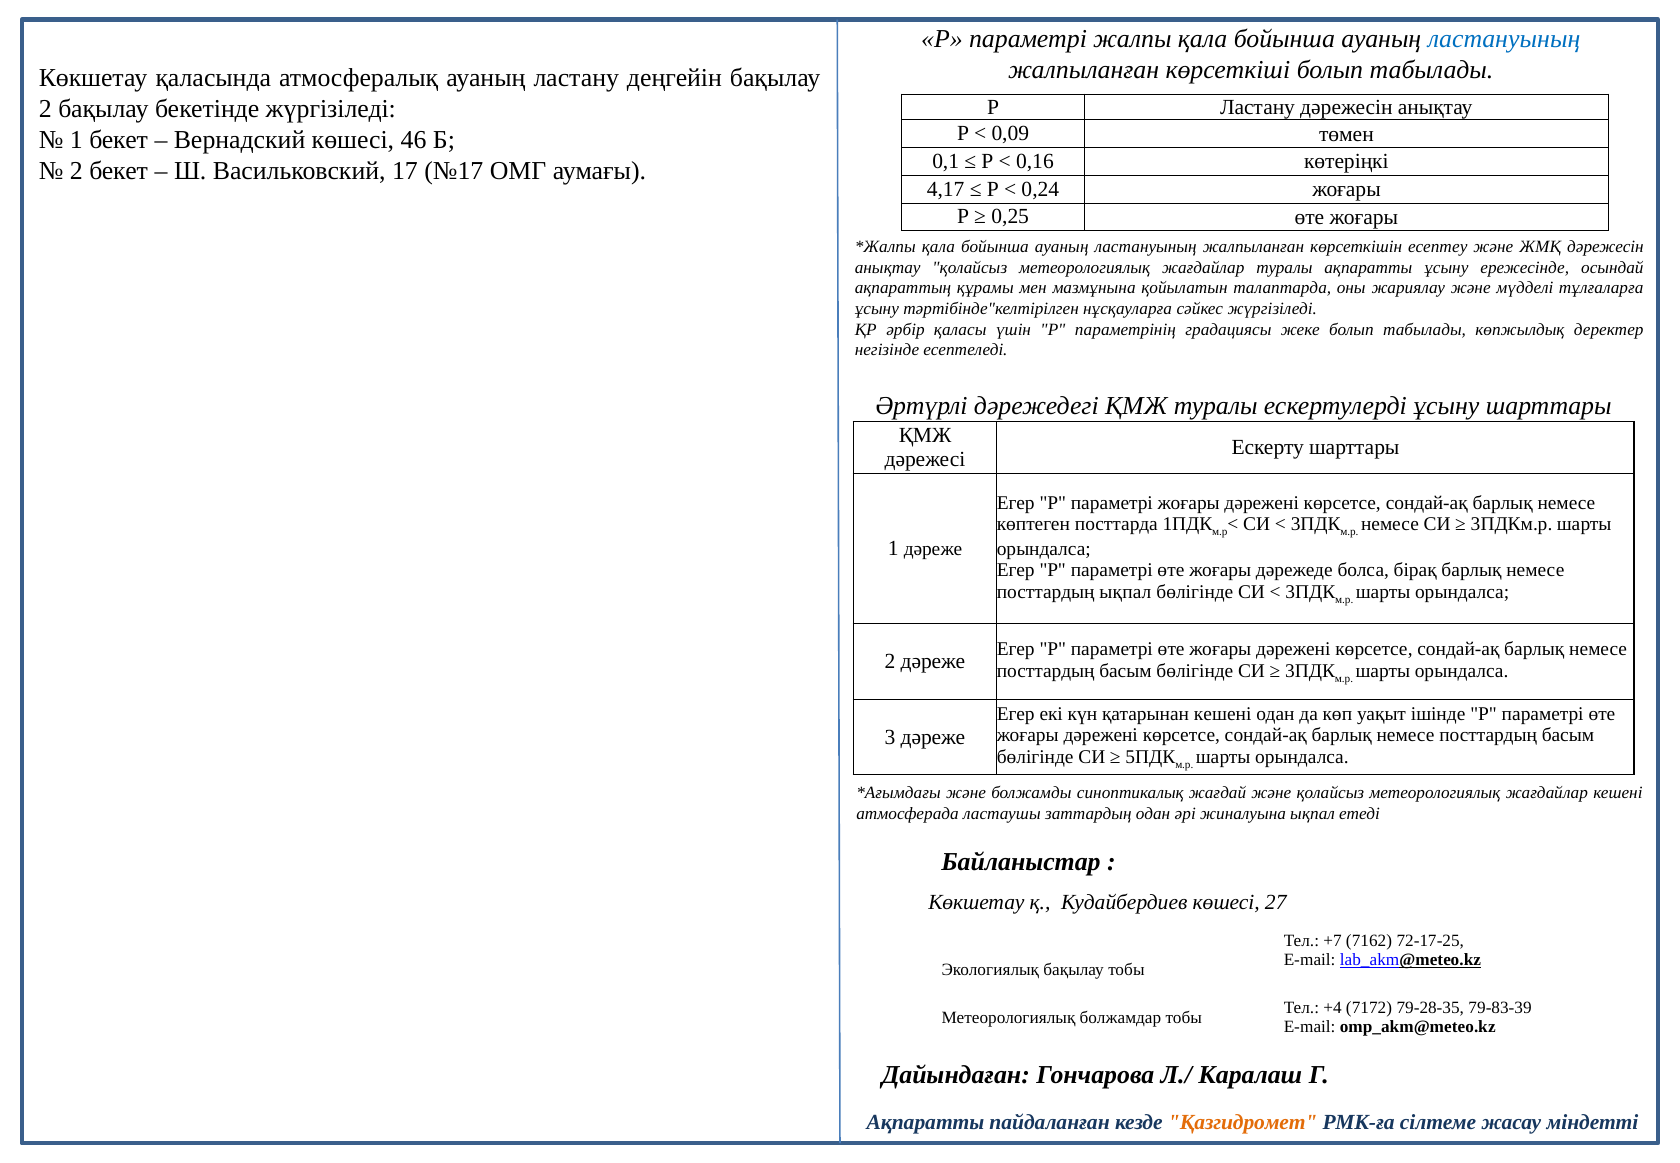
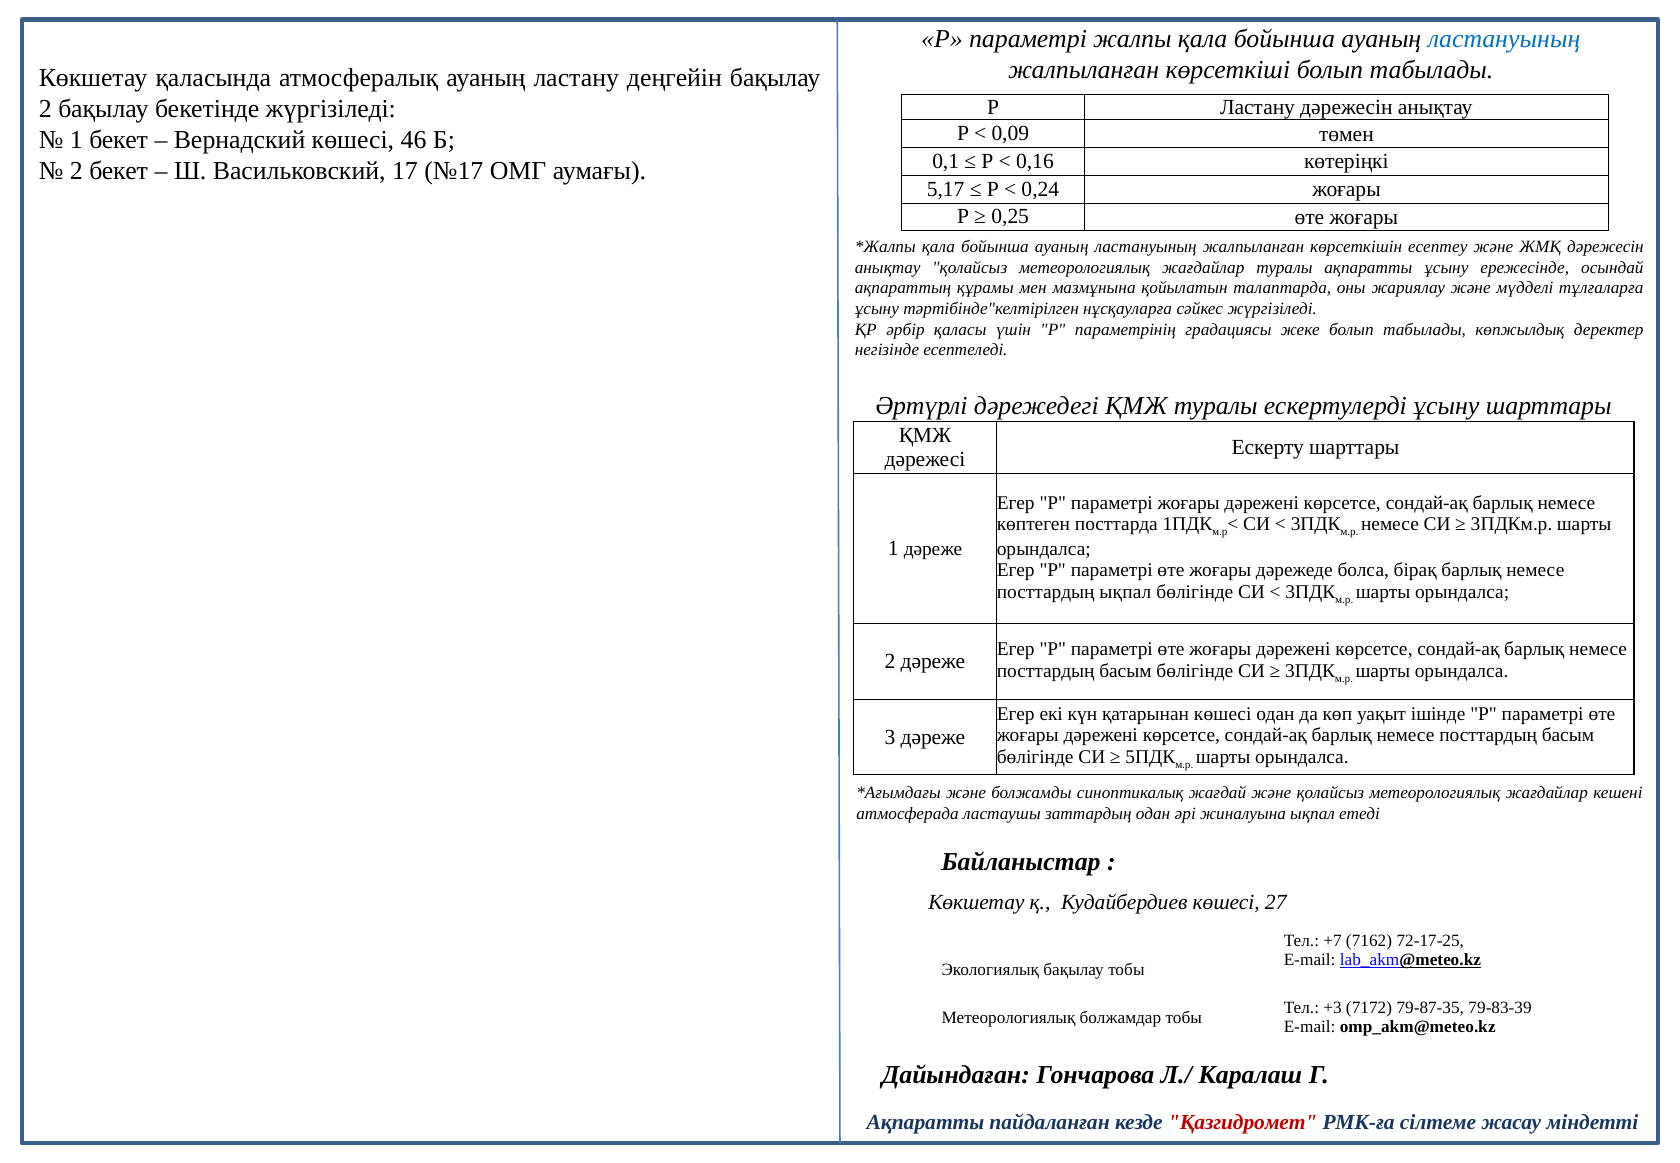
4,17: 4,17 -> 5,17 (946, 189)
қатарынан кешені: кешені -> көшесі (1223, 714)
+4: +4 -> +3 (1332, 1008)
79-28-35: 79-28-35 -> 79-87-35 (1430, 1008)
Қазгидромет colour: orange -> red (1243, 1122)
